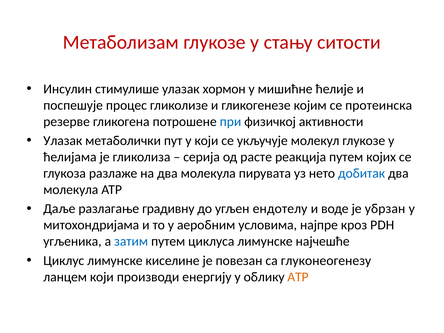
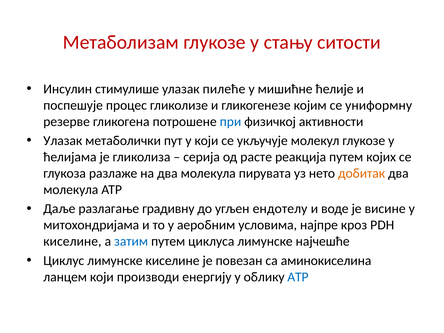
хормон: хормон -> пилеће (224, 89)
протеинска: протеинска -> униформну (379, 105)
добитак colour: blue -> orange (362, 173)
убрзан: убрзан -> висине (385, 209)
угљеника: угљеника -> киселине (72, 241)
глуконеогенезу: глуконеогенезу -> аминокиселина (326, 261)
АТР colour: orange -> blue (298, 277)
